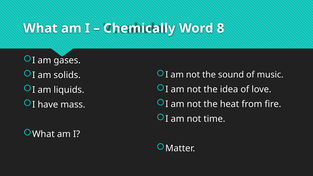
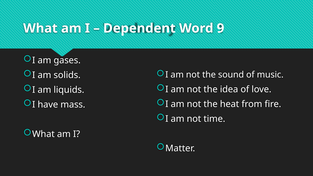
Chemically: Chemically -> Dependent (139, 28)
8: 8 -> 9 (220, 28)
